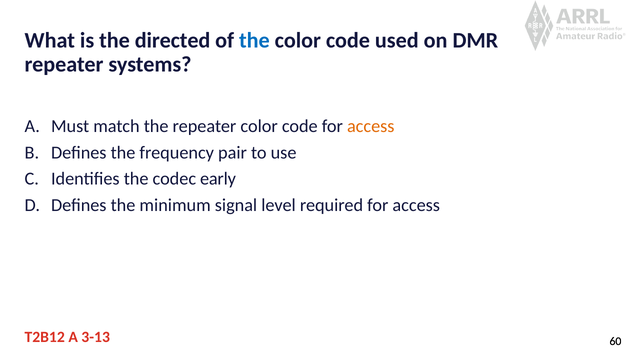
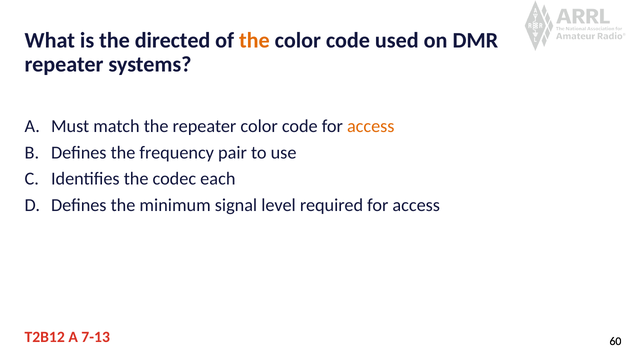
the colour: blue -> orange (254, 41)
early: early -> each (218, 179)
3-13: 3-13 -> 7-13 (96, 337)
